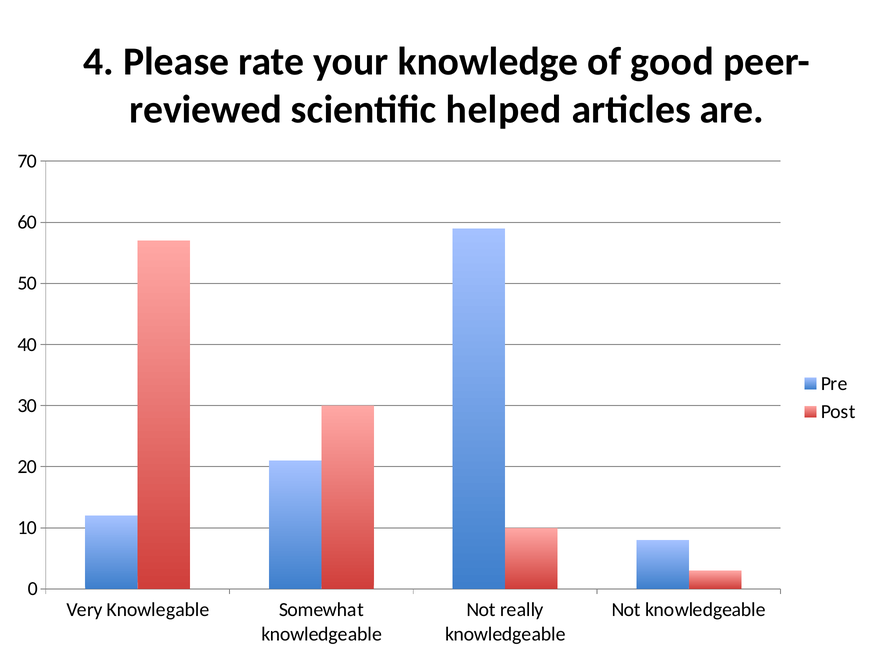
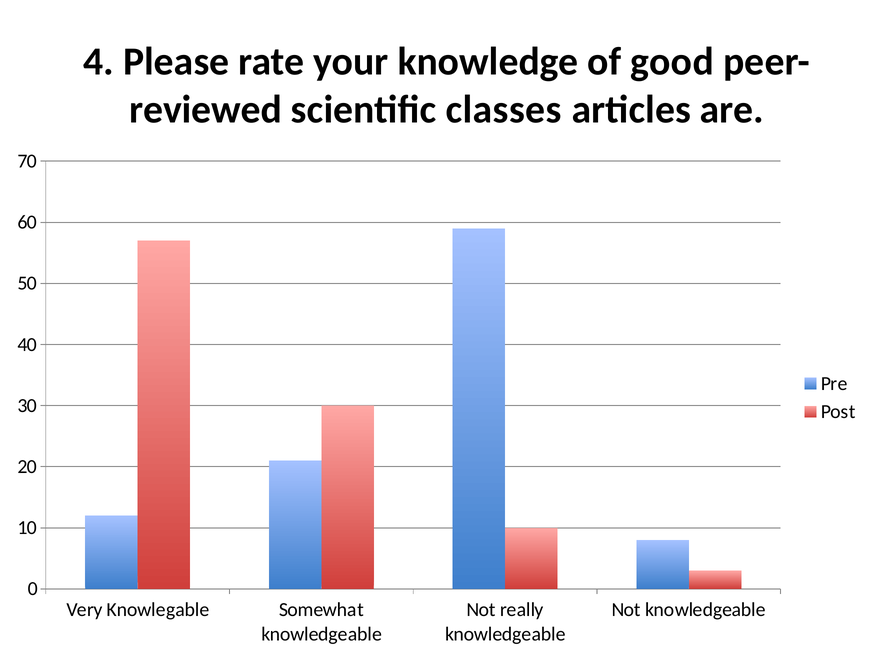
helped: helped -> classes (504, 109)
